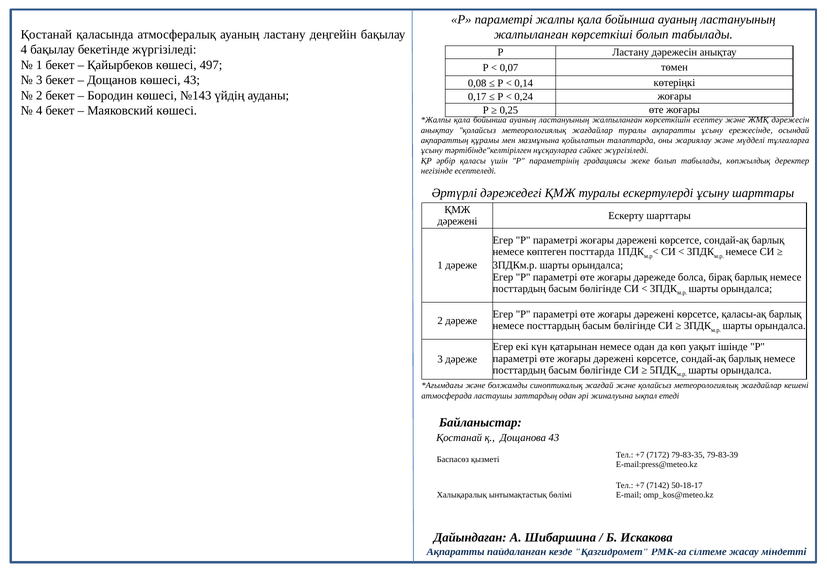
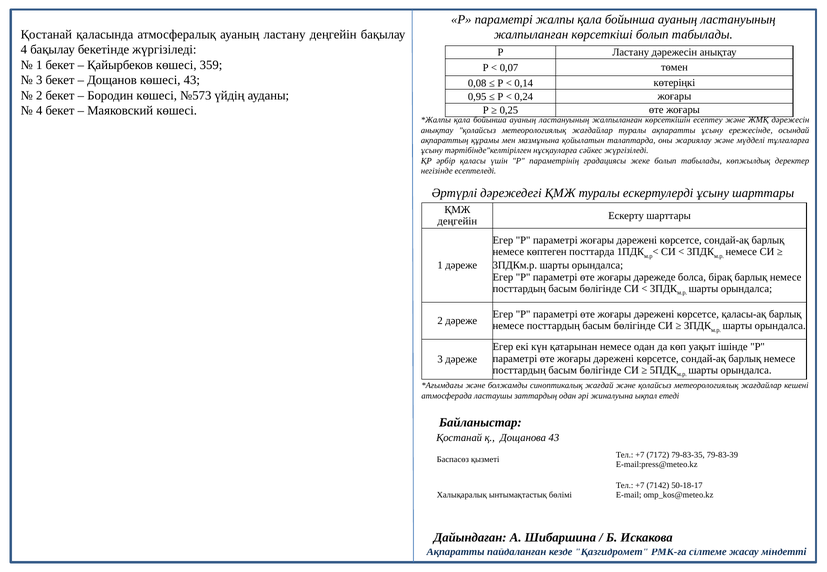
497: 497 -> 359 (211, 65)
№143: №143 -> №573 (196, 95)
0,17: 0,17 -> 0,95 (477, 97)
дәрежені: дәрежені -> деңгейін (457, 222)
